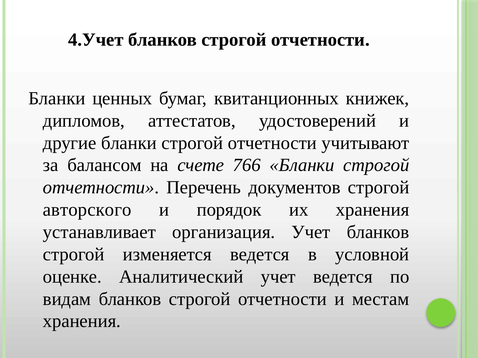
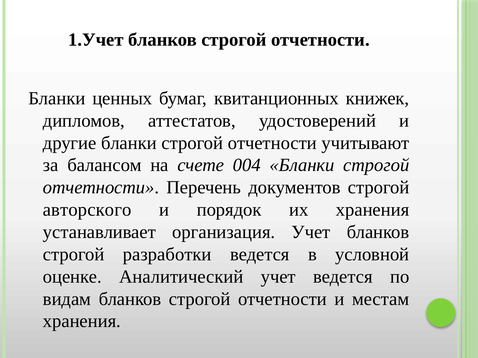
4.Учет: 4.Учет -> 1.Учет (96, 40)
766: 766 -> 004 (247, 165)
изменяется: изменяется -> разработки (167, 255)
